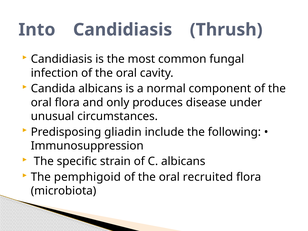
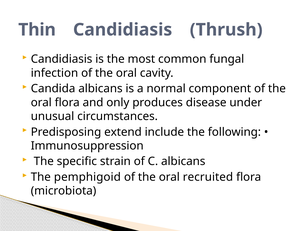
Into: Into -> Thin (37, 30)
gliadin: gliadin -> extend (123, 132)
